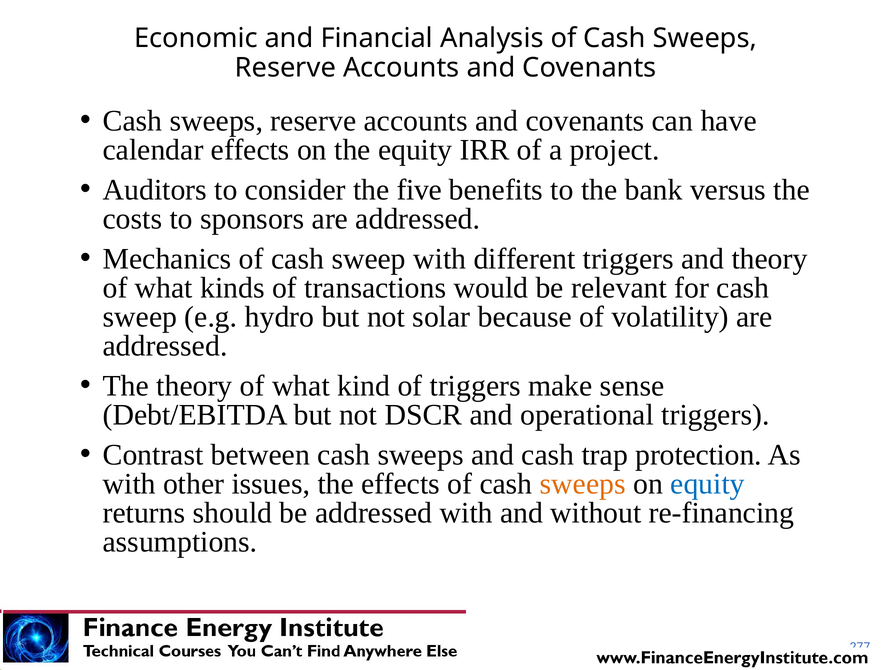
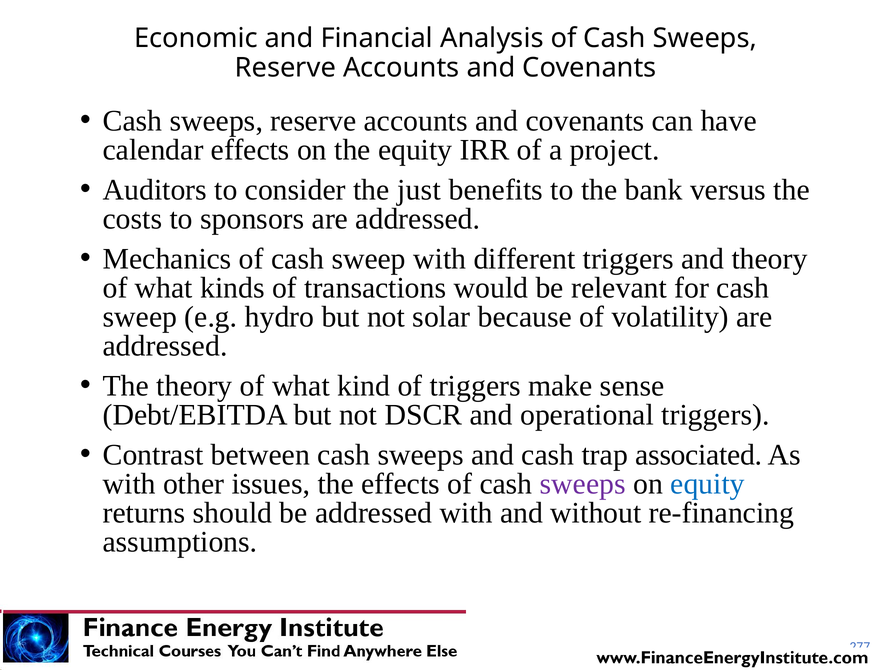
five: five -> just (419, 190)
protection: protection -> associated (699, 455)
sweeps colour: orange -> purple (583, 484)
